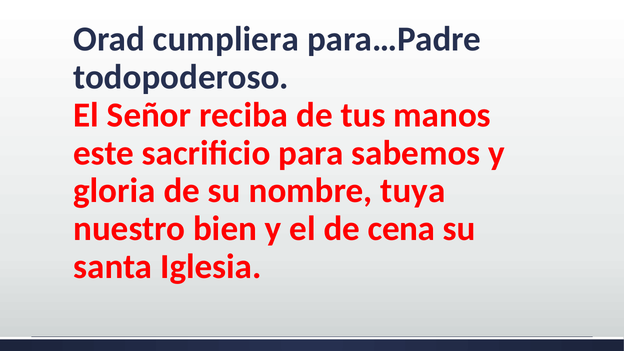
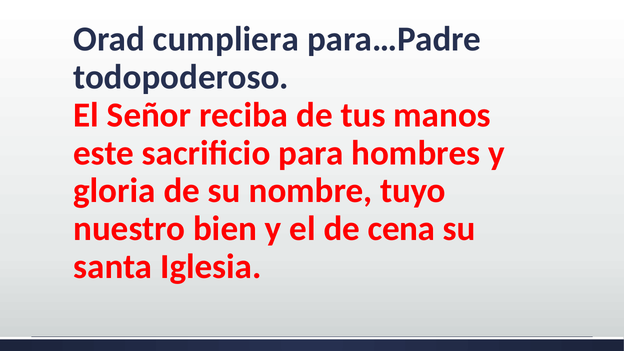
sabemos: sabemos -> hombres (416, 153)
tuya: tuya -> tuyo (413, 191)
